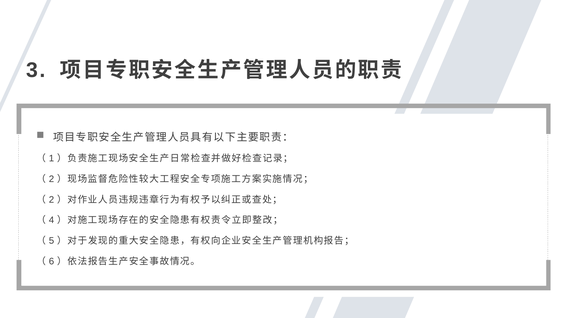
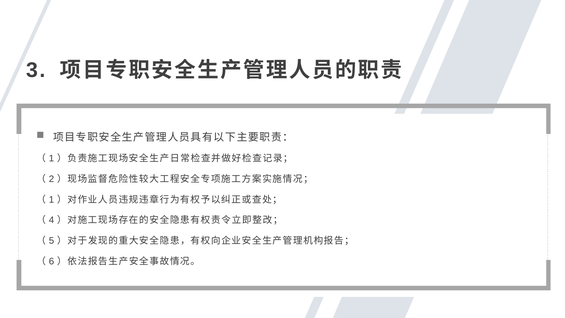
2: 2 -> 1 (52, 199)
